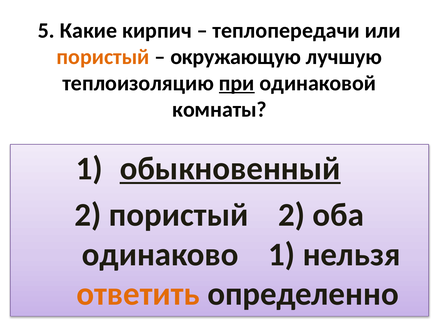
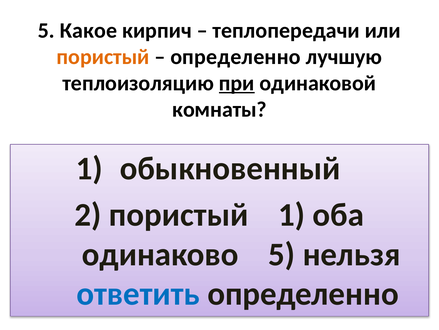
Какие: Какие -> Какое (88, 30)
окружающую: окружающую -> определенно (236, 57)
обыкновенный underline: present -> none (230, 168)
пористый 2: 2 -> 1 (292, 214)
одинаково 1: 1 -> 5 (282, 254)
ответить colour: orange -> blue (138, 293)
